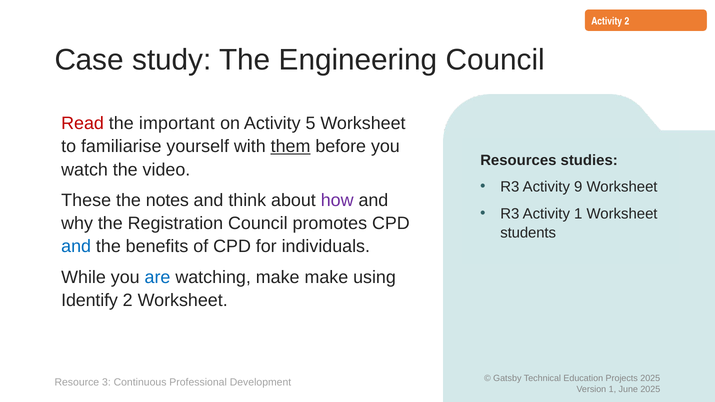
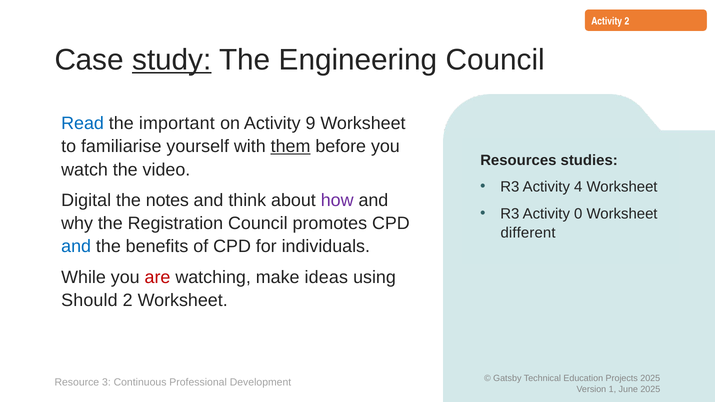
study underline: none -> present (172, 60)
Read colour: red -> blue (83, 123)
5: 5 -> 9 (310, 123)
9: 9 -> 4 (578, 187)
These: These -> Digital (86, 200)
Activity 1: 1 -> 0 (578, 214)
students: students -> different (528, 233)
are colour: blue -> red (158, 277)
make make: make -> ideas (326, 277)
Identify: Identify -> Should (89, 300)
